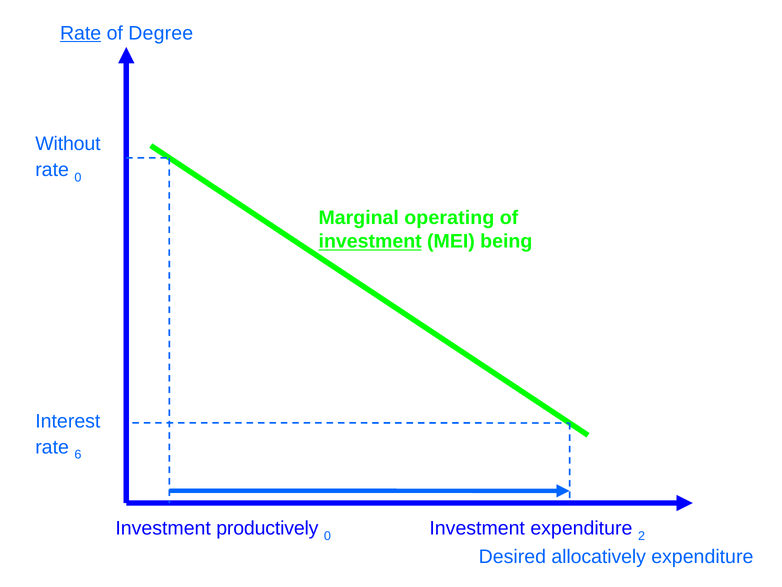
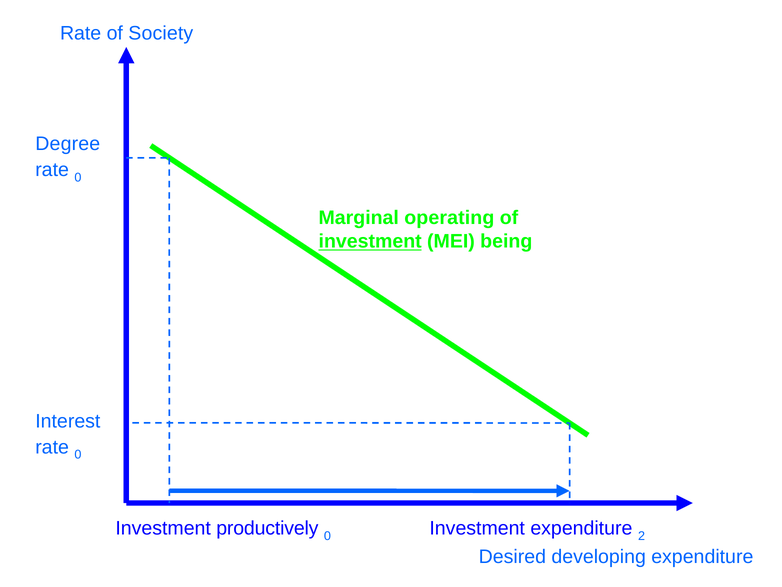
Rate underline: present -> none (81, 33)
Degree: Degree -> Society (161, 33)
Without: Without -> Degree (68, 144)
6: 6 -> 0 (78, 454)
allocatively: allocatively -> developing (599, 556)
